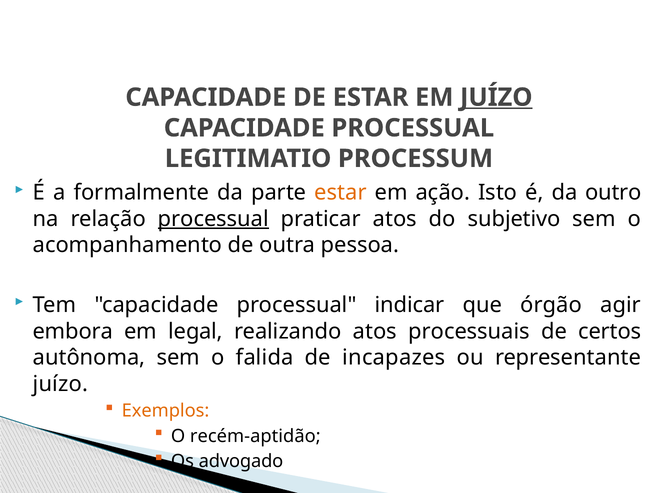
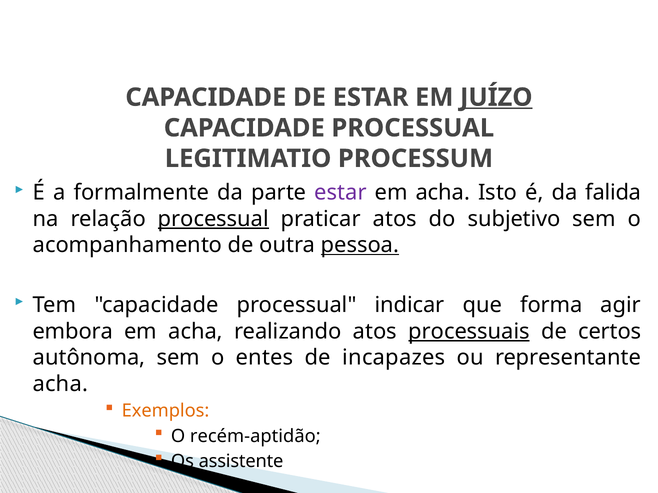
estar colour: orange -> purple (340, 193)
ação: ação -> acha (443, 193)
outro: outro -> falida (613, 193)
pessoa underline: none -> present (360, 245)
órgão: órgão -> forma (551, 305)
legal: legal -> acha (196, 332)
processuais underline: none -> present (469, 332)
falida: falida -> entes (265, 358)
juízo: juízo -> acha (60, 384)
advogado: advogado -> assistente (241, 462)
